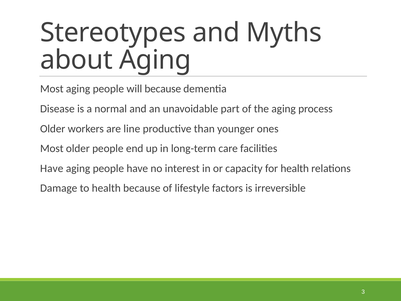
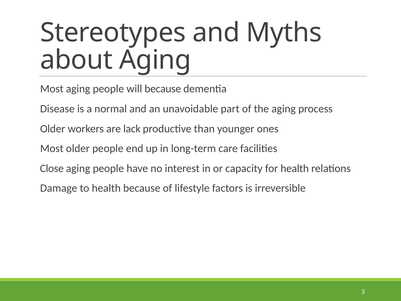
line: line -> lack (132, 129)
Have: Have -> Close (52, 168)
